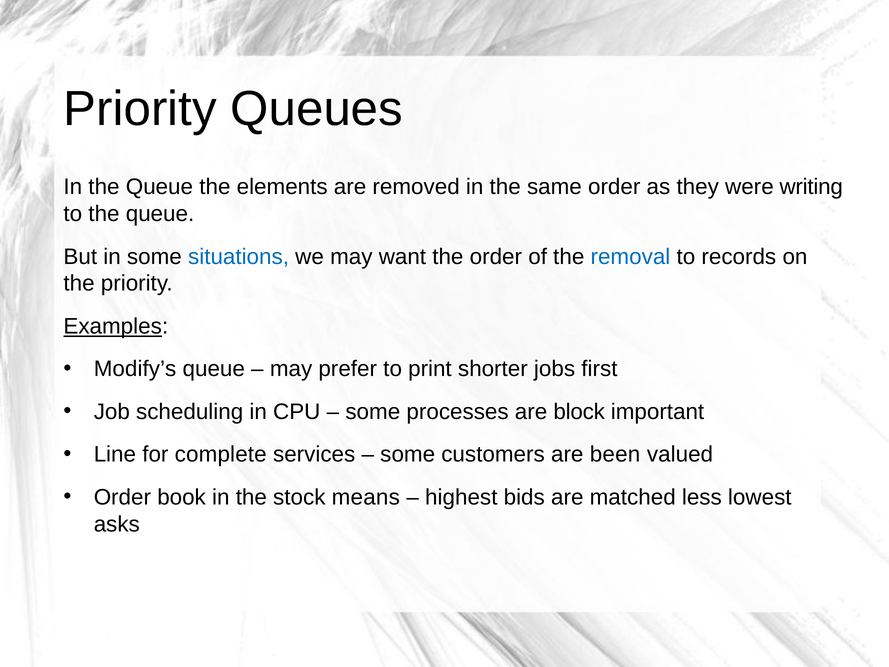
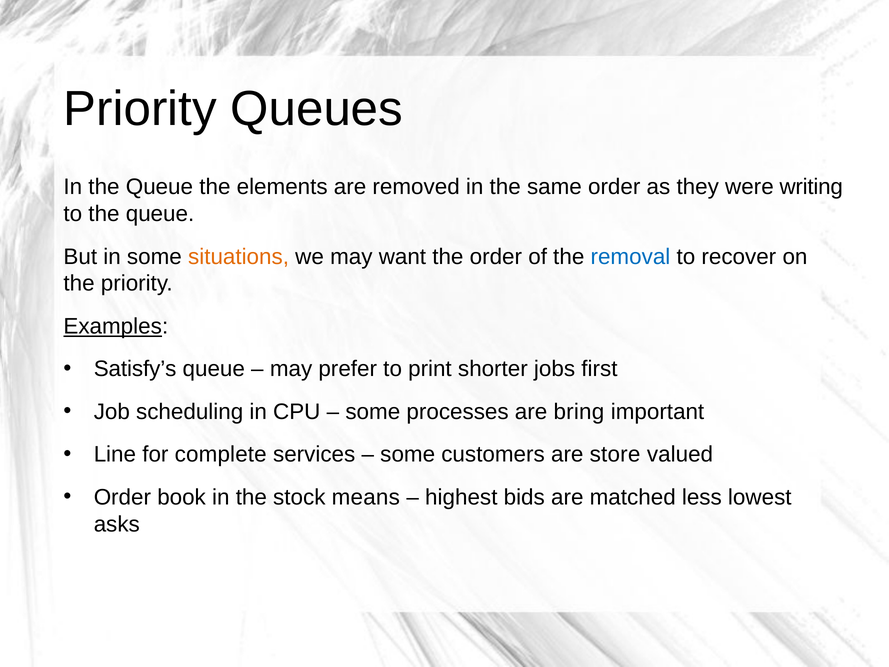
situations colour: blue -> orange (239, 257)
records: records -> recover (739, 257)
Modify’s: Modify’s -> Satisfy’s (135, 369)
block: block -> bring (579, 412)
been: been -> store (615, 454)
